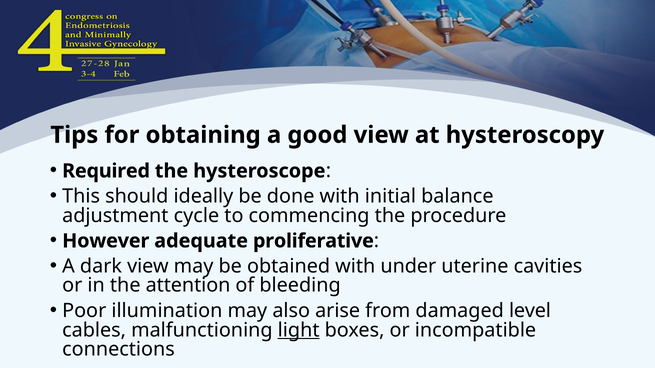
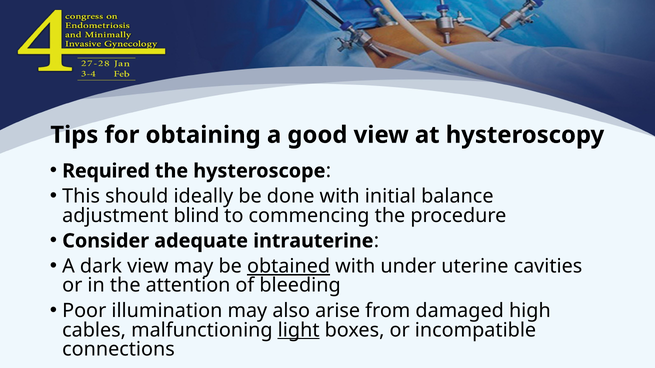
cycle: cycle -> blind (197, 216)
However: However -> Consider (106, 241)
proliferative: proliferative -> intrauterine (313, 241)
obtained underline: none -> present (289, 267)
level: level -> high (530, 311)
